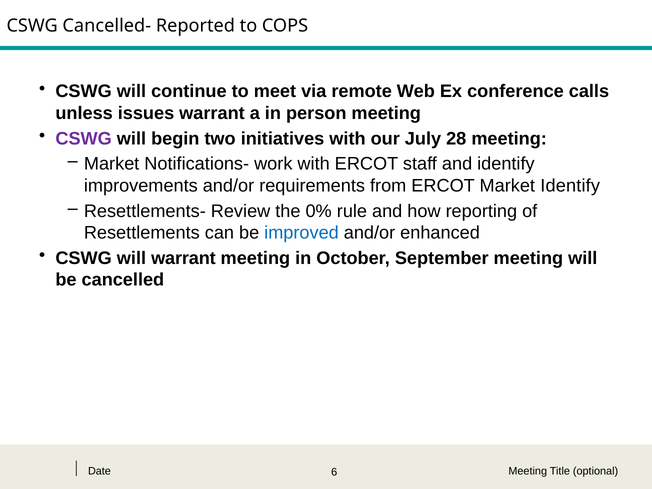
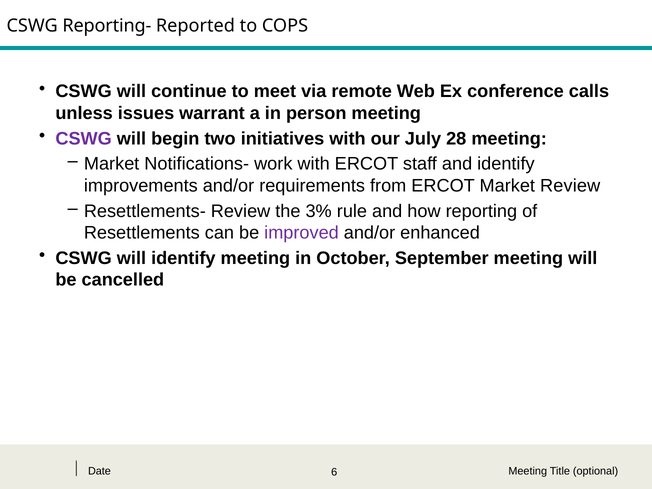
Cancelled-: Cancelled- -> Reporting- (107, 26)
Market Identify: Identify -> Review (570, 186)
0%: 0% -> 3% (319, 211)
improved colour: blue -> purple (302, 233)
will warrant: warrant -> identify (183, 258)
